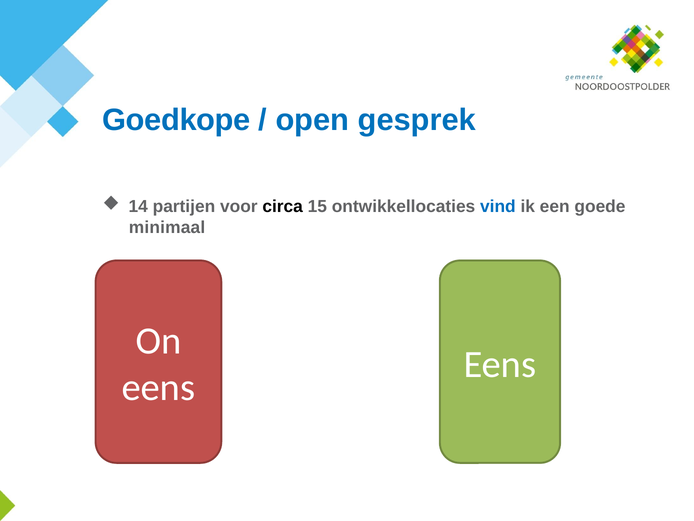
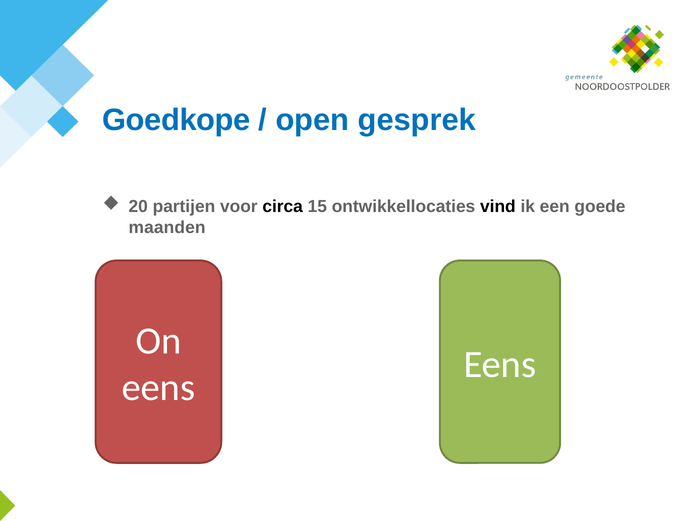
14: 14 -> 20 (138, 206)
vind colour: blue -> black (498, 206)
minimaal: minimaal -> maanden (167, 227)
